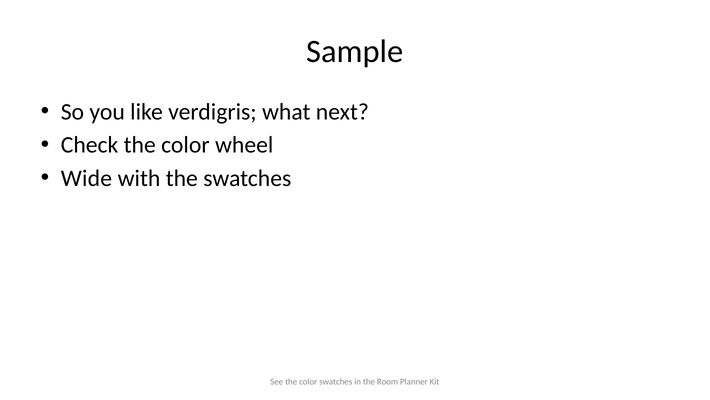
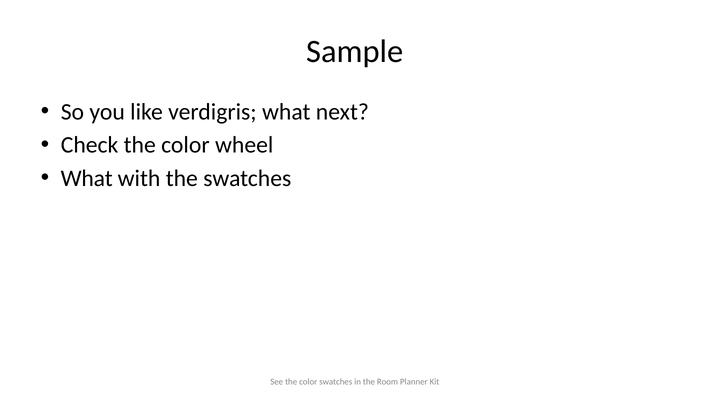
Wide: Wide -> What (87, 178)
